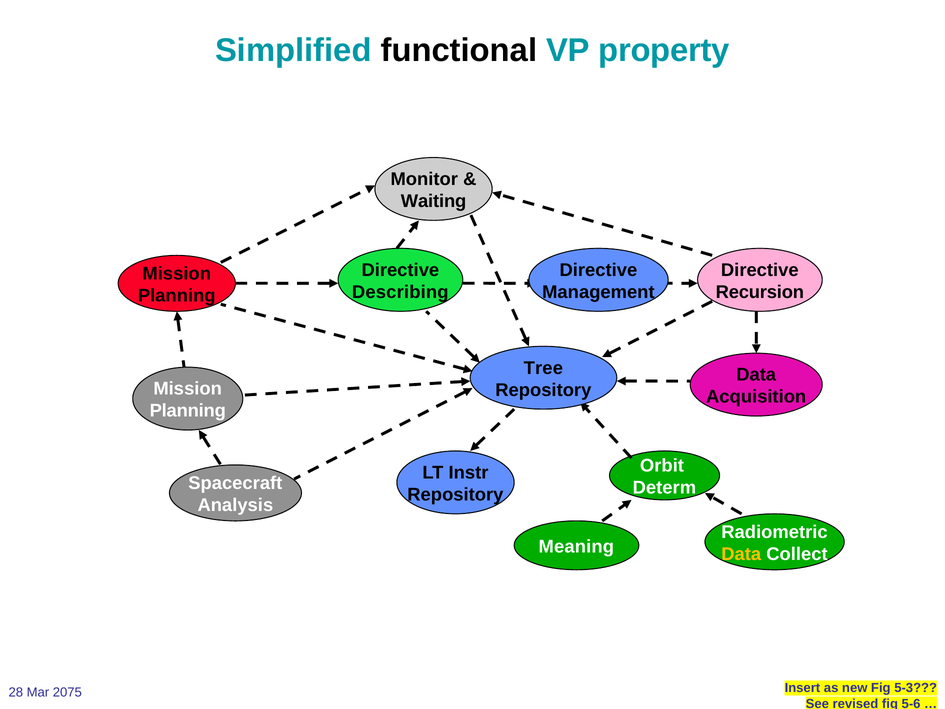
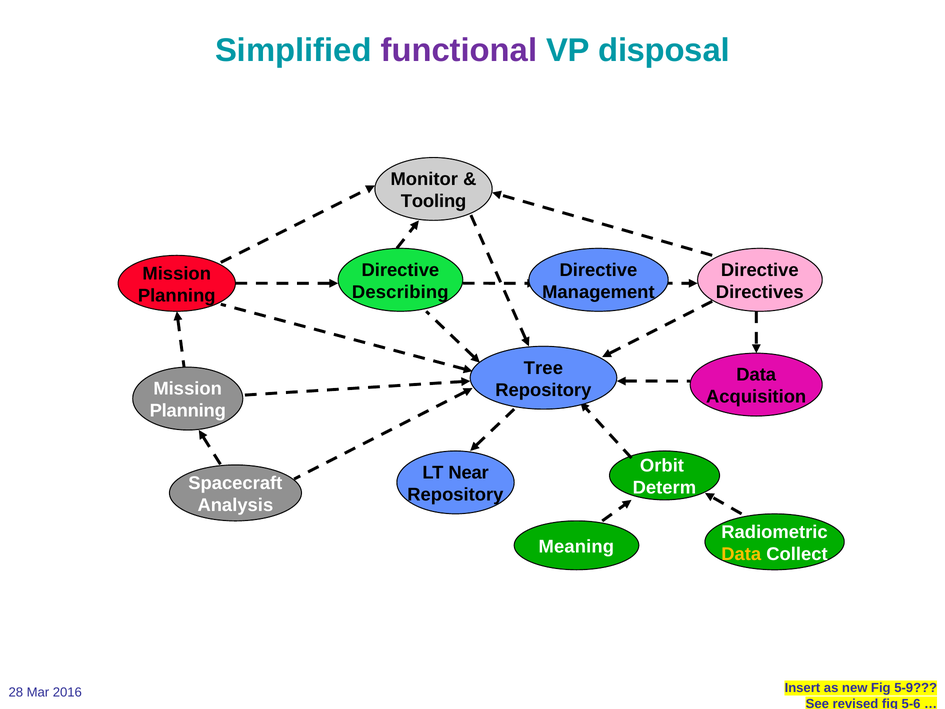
functional colour: black -> purple (459, 51)
property: property -> disposal (664, 51)
Waiting: Waiting -> Tooling (434, 201)
Recursion: Recursion -> Directives (760, 292)
Instr: Instr -> Near (469, 472)
5-3: 5-3 -> 5-9 (916, 688)
2075: 2075 -> 2016 (67, 692)
